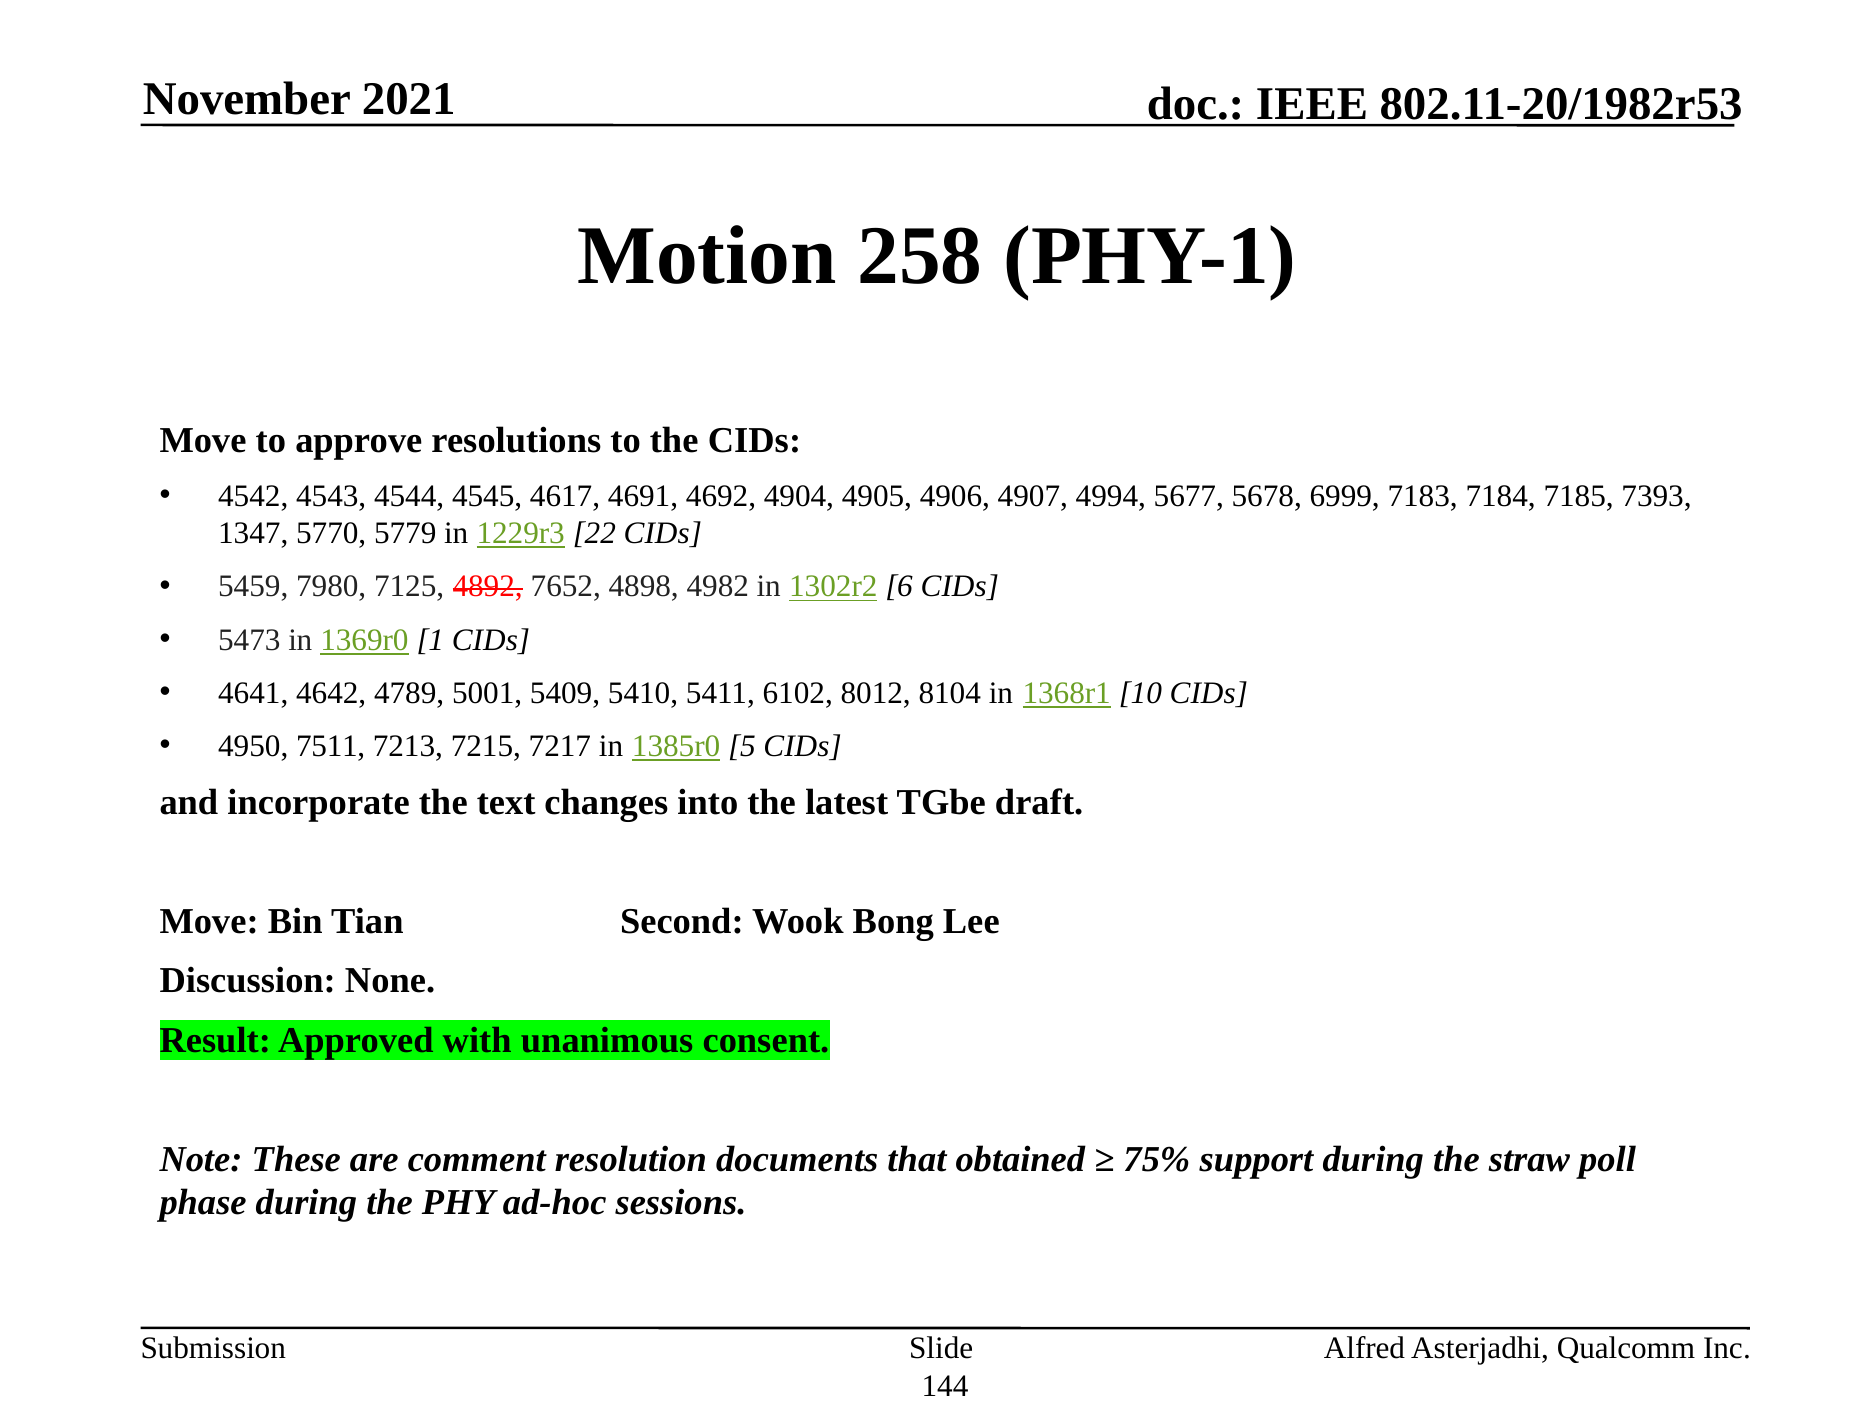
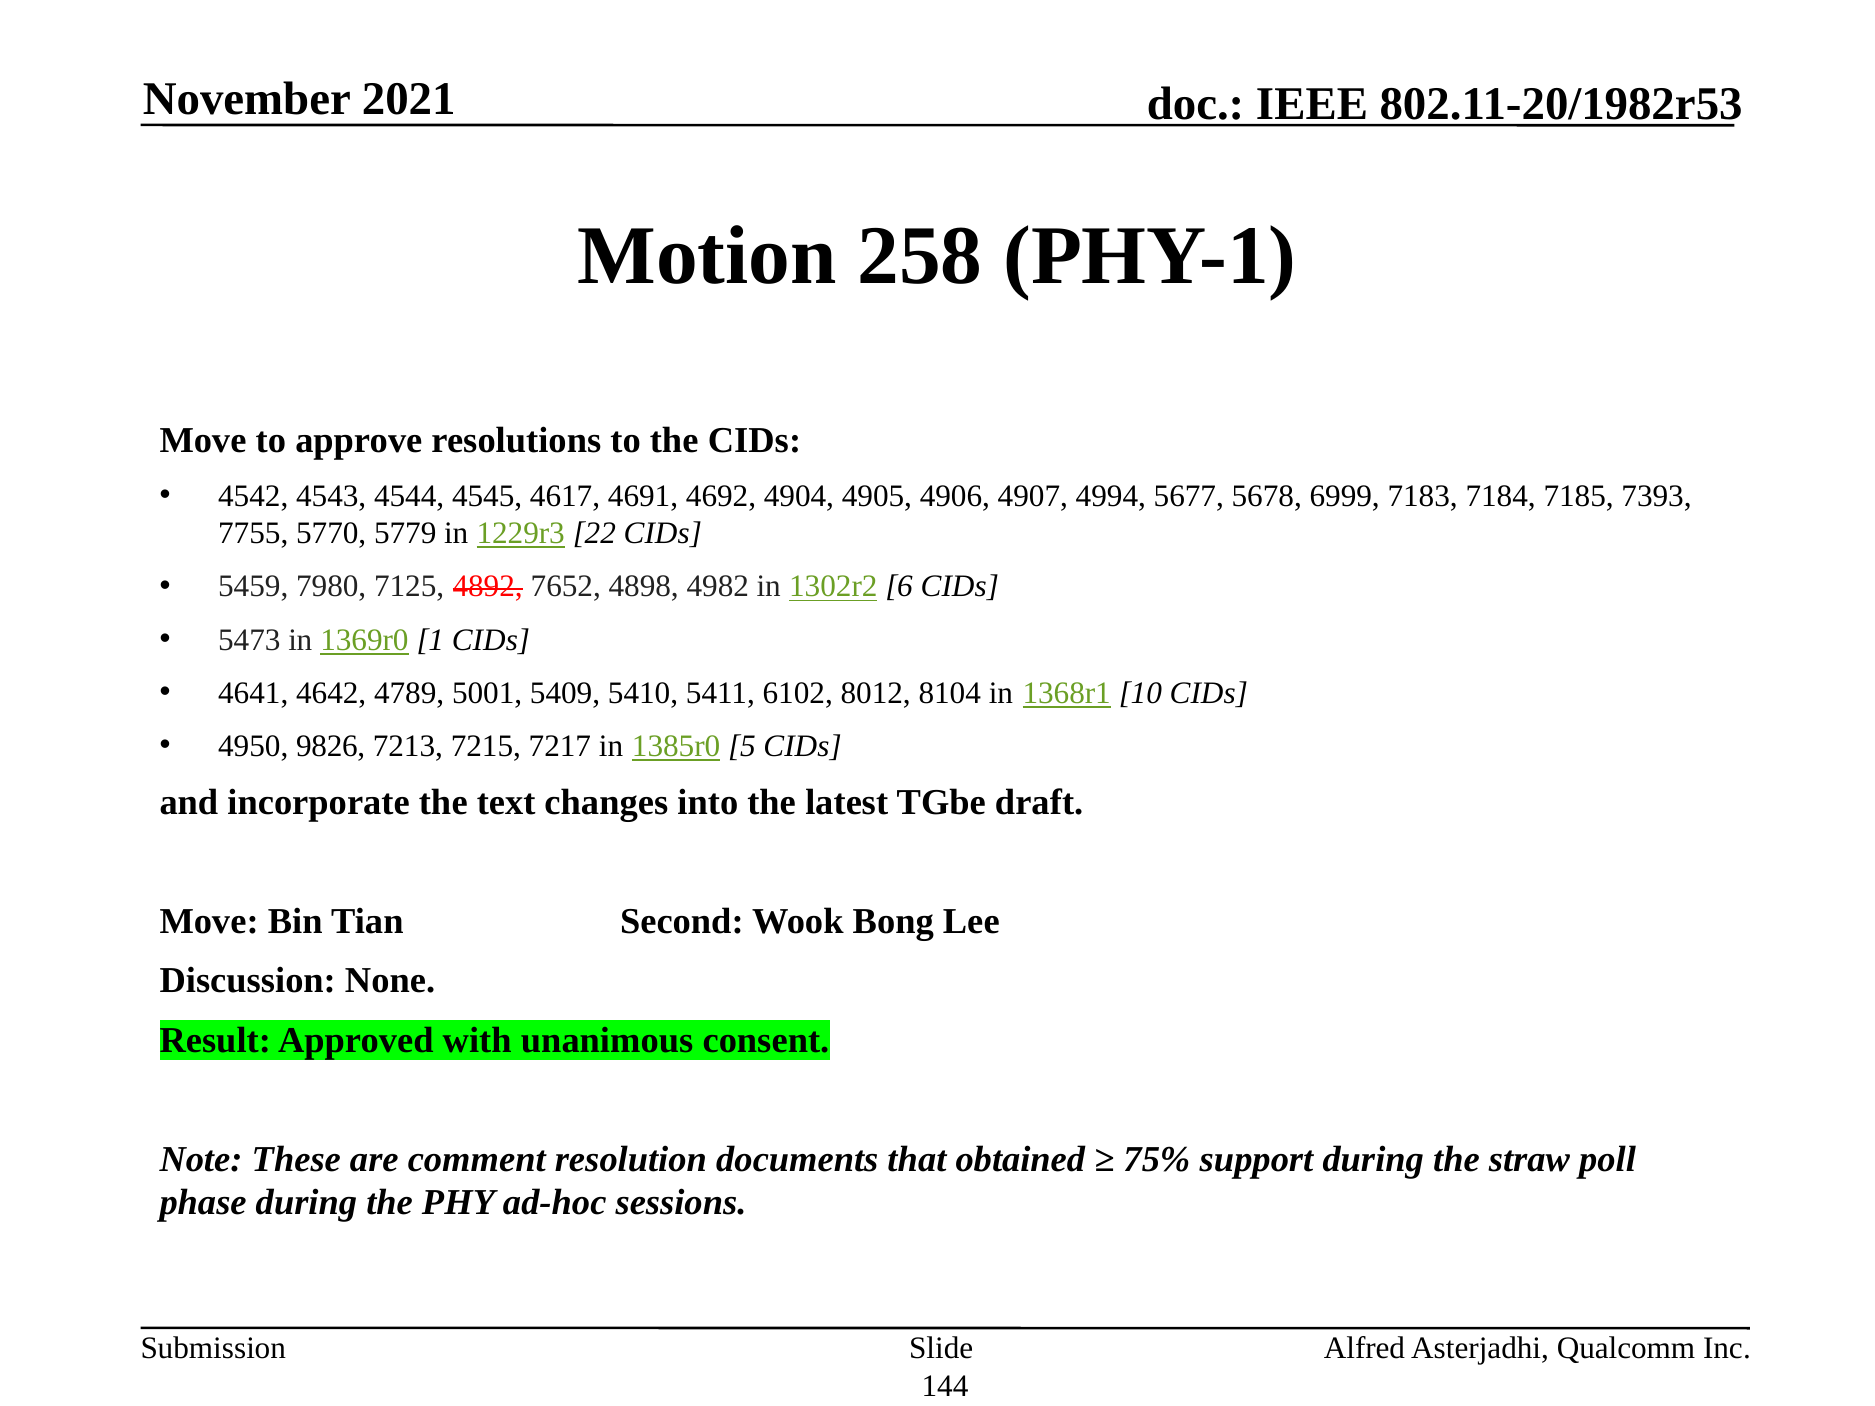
1347: 1347 -> 7755 (253, 534)
7511: 7511 -> 9826 (331, 746)
